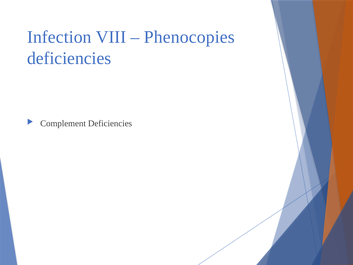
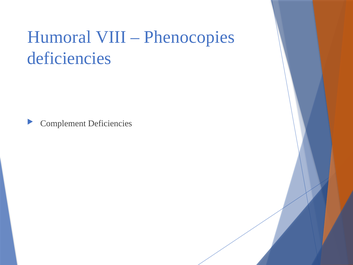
Infection: Infection -> Humoral (59, 37)
